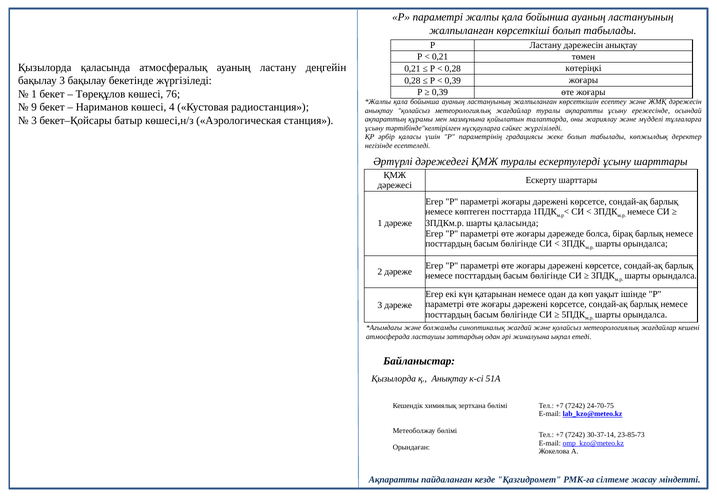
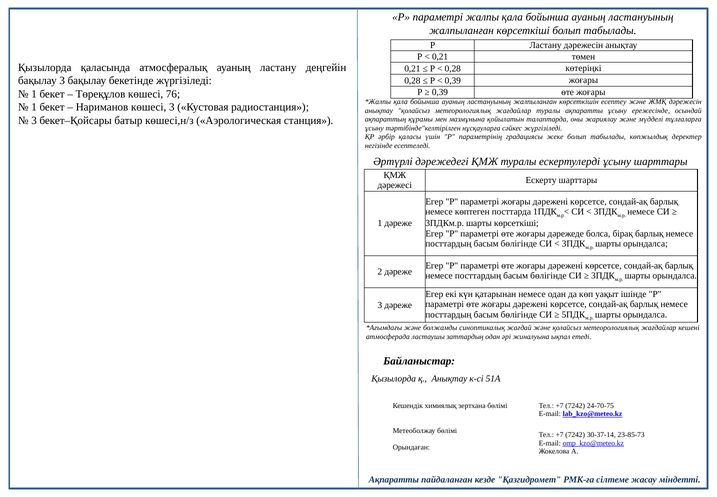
9: 9 -> 1 (34, 107)
көшесі 4: 4 -> 3 (172, 107)
шарты қаласында: қаласында -> көрсеткіші (516, 223)
